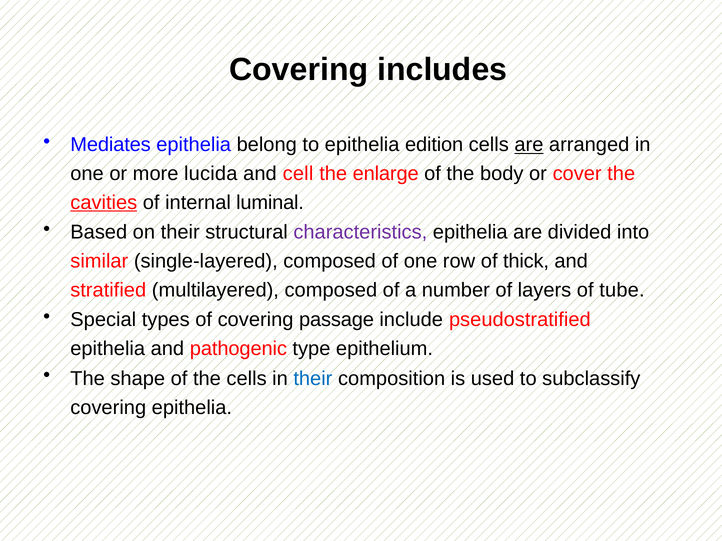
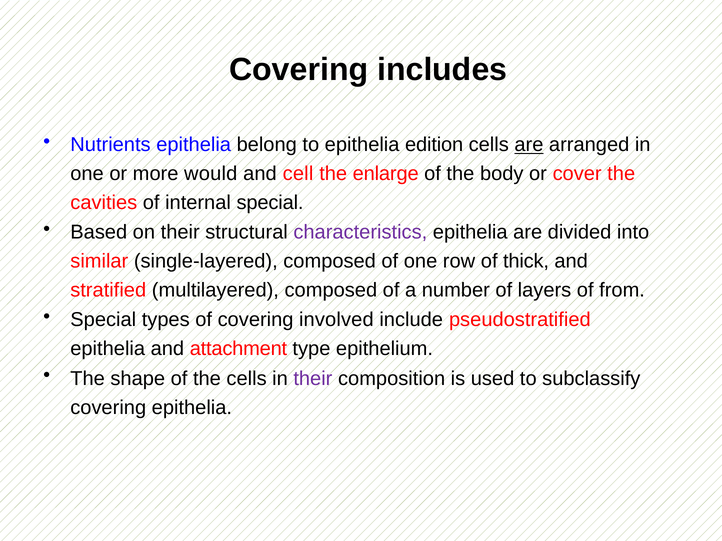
Mediates: Mediates -> Nutrients (110, 145)
lucida: lucida -> would (211, 174)
cavities underline: present -> none (104, 203)
internal luminal: luminal -> special (270, 203)
tube: tube -> from (622, 290)
passage: passage -> involved (336, 320)
pathogenic: pathogenic -> attachment (238, 349)
their colour: blue -> purple (313, 379)
